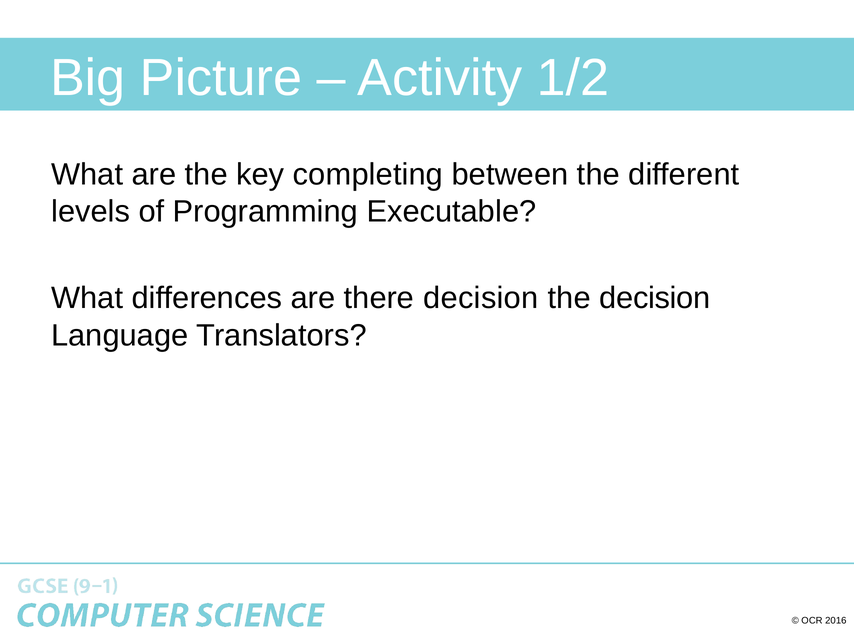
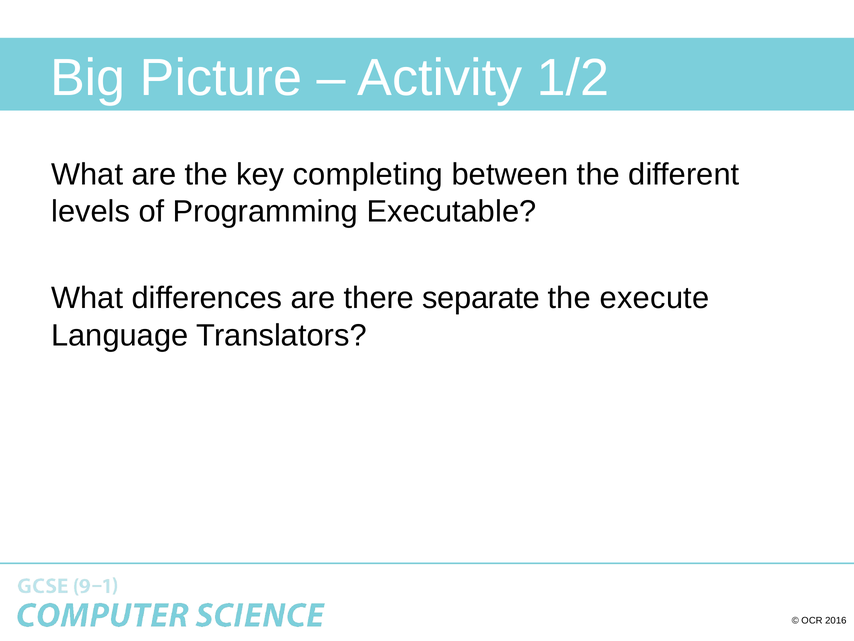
there decision: decision -> separate (481, 298)
the decision: decision -> execute (655, 298)
